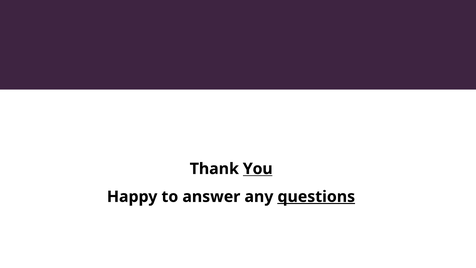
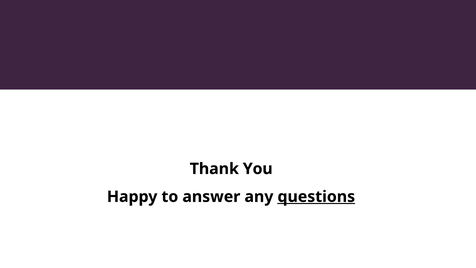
You underline: present -> none (258, 169)
